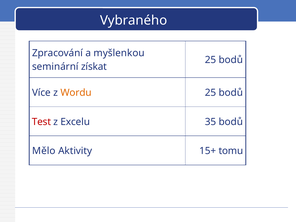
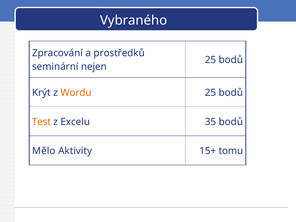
myšlenkou: myšlenkou -> prostředků (119, 53)
získat: získat -> nejen (94, 67)
Více: Více -> Krýt (41, 93)
Test colour: red -> orange (41, 122)
